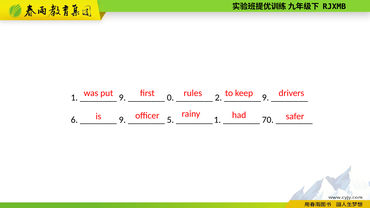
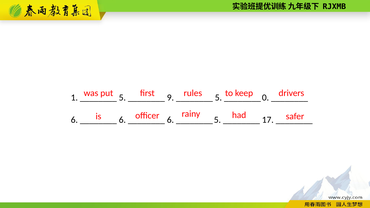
9: 9 -> 5 (122, 98)
0: 0 -> 9 (170, 98)
2: 2 -> 5 (218, 98)
9: 9 -> 0 (265, 98)
9: 9 -> 6 (122, 120)
5: 5 -> 6 (170, 120)
1: 1 -> 5 (217, 120)
70: 70 -> 17 (268, 120)
